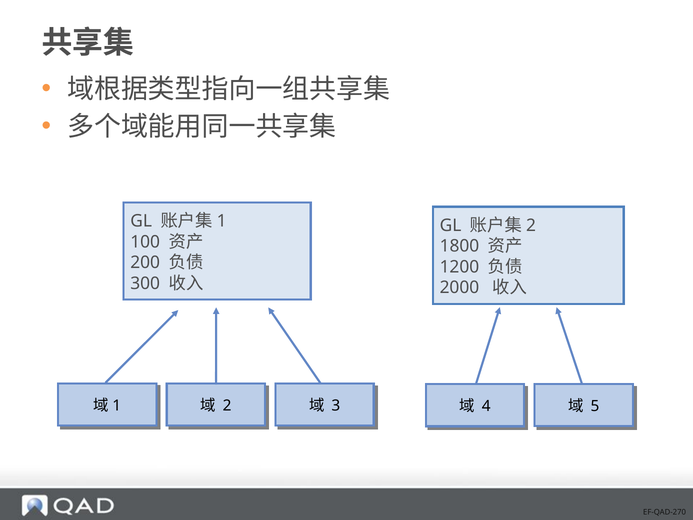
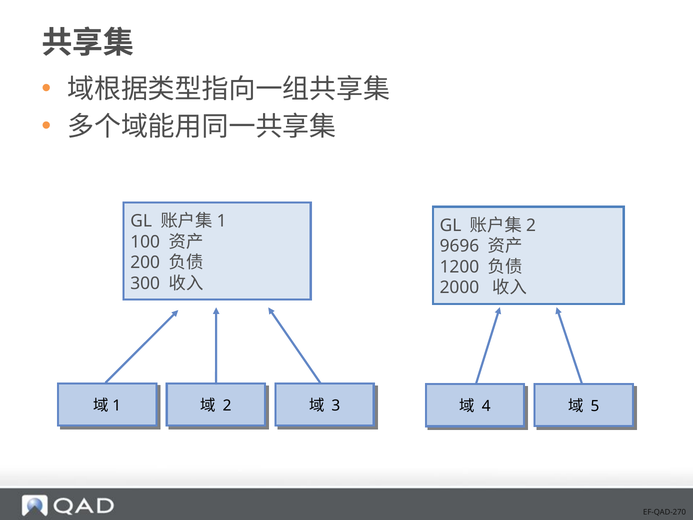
1800: 1800 -> 9696 (459, 246)
